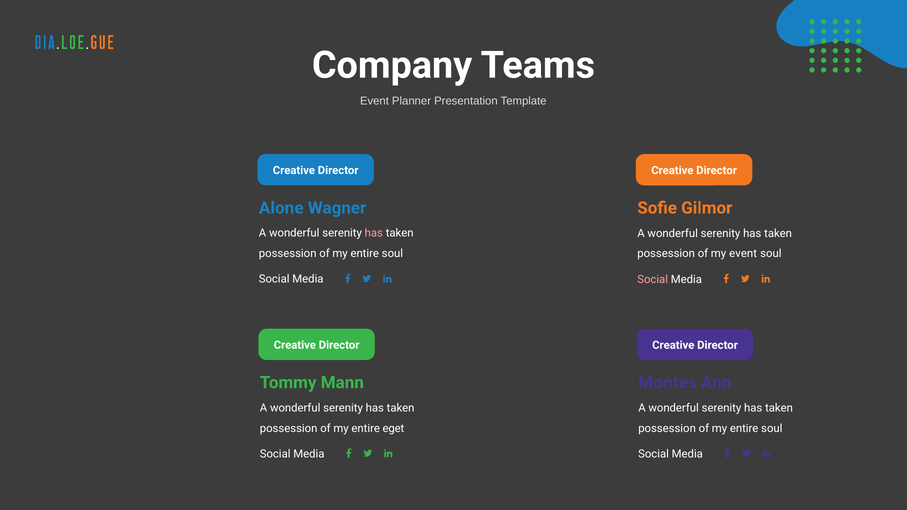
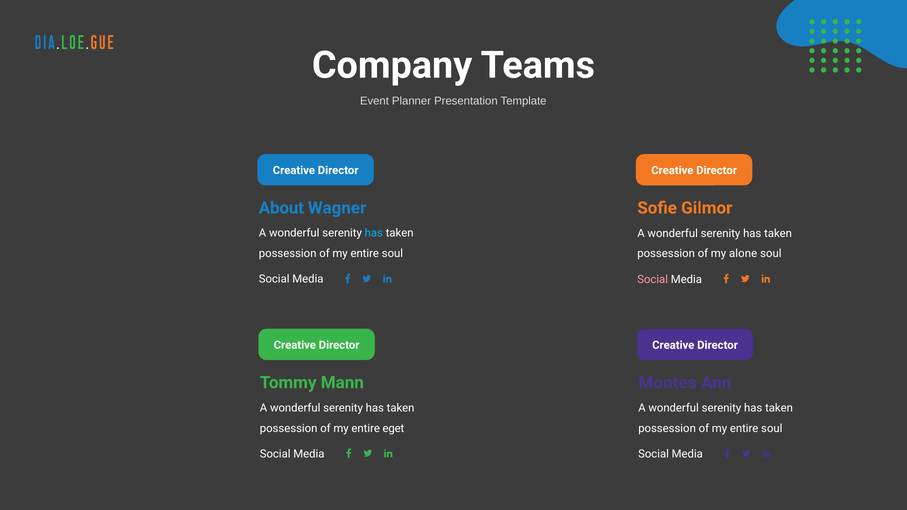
Alone: Alone -> About (281, 208)
has colour: pink -> light blue (374, 233)
my event: event -> alone (743, 254)
